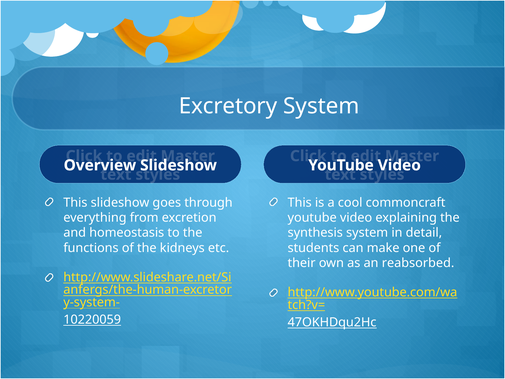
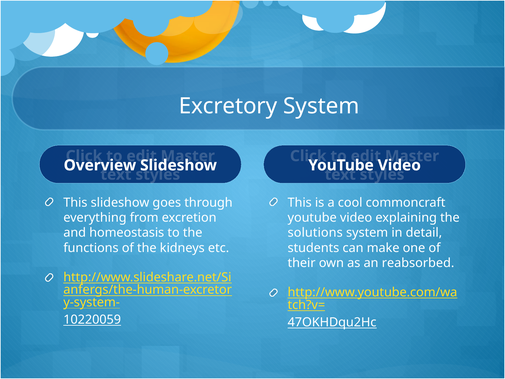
synthesis: synthesis -> solutions (315, 233)
